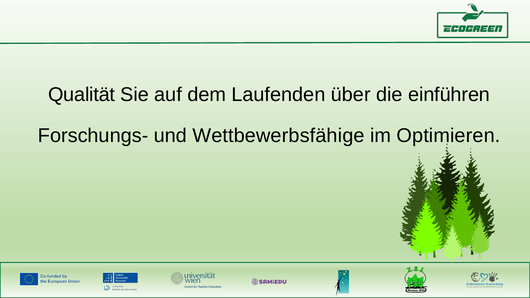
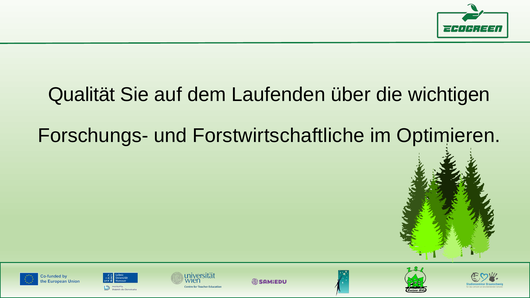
einführen: einführen -> wichtigen (449, 95)
Wettbewerbsfähige: Wettbewerbsfähige -> Forstwirtschaftliche (279, 136)
